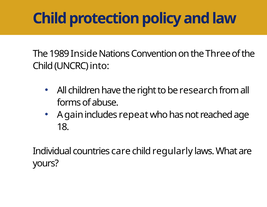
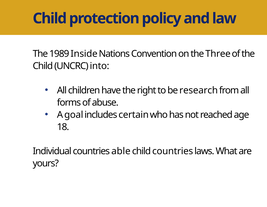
gain: gain -> goal (74, 114)
repeat: repeat -> certain (134, 114)
care: care -> able (121, 151)
child regularly: regularly -> countries (173, 151)
